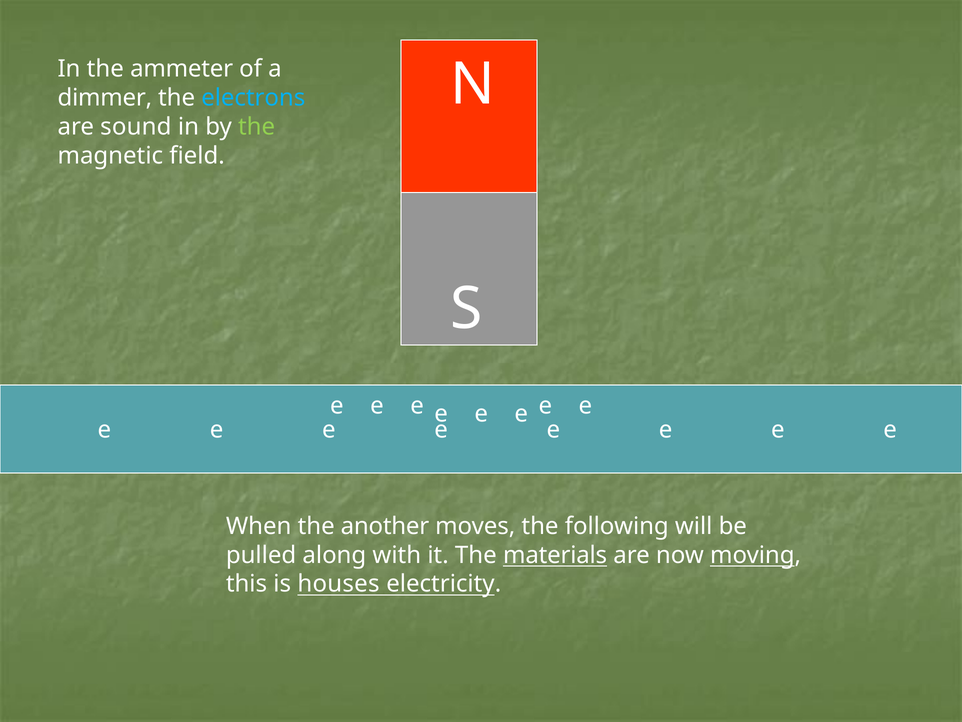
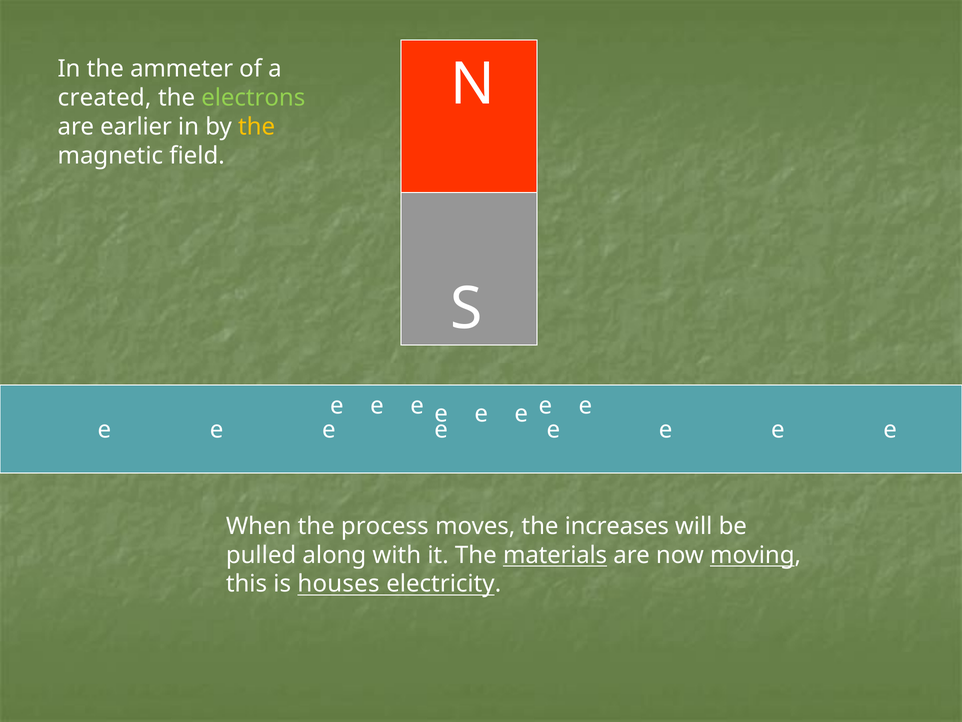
dimmer: dimmer -> created (105, 98)
electrons colour: light blue -> light green (253, 98)
sound: sound -> earlier (136, 127)
the colour: light green -> yellow (257, 127)
another: another -> process (385, 526)
following: following -> increases (617, 526)
